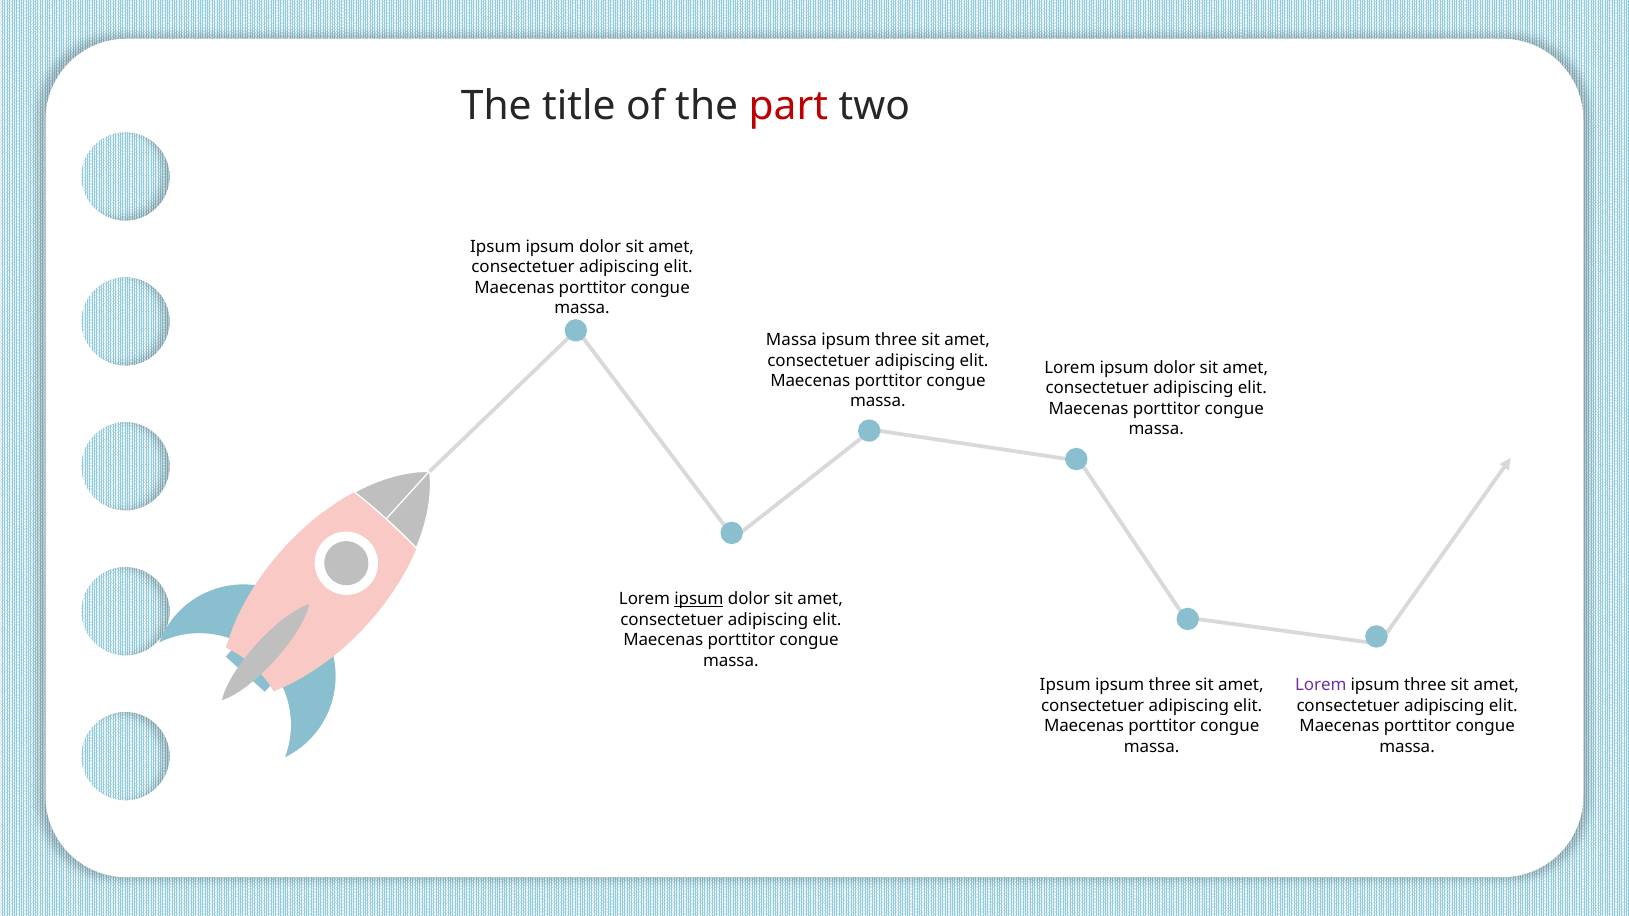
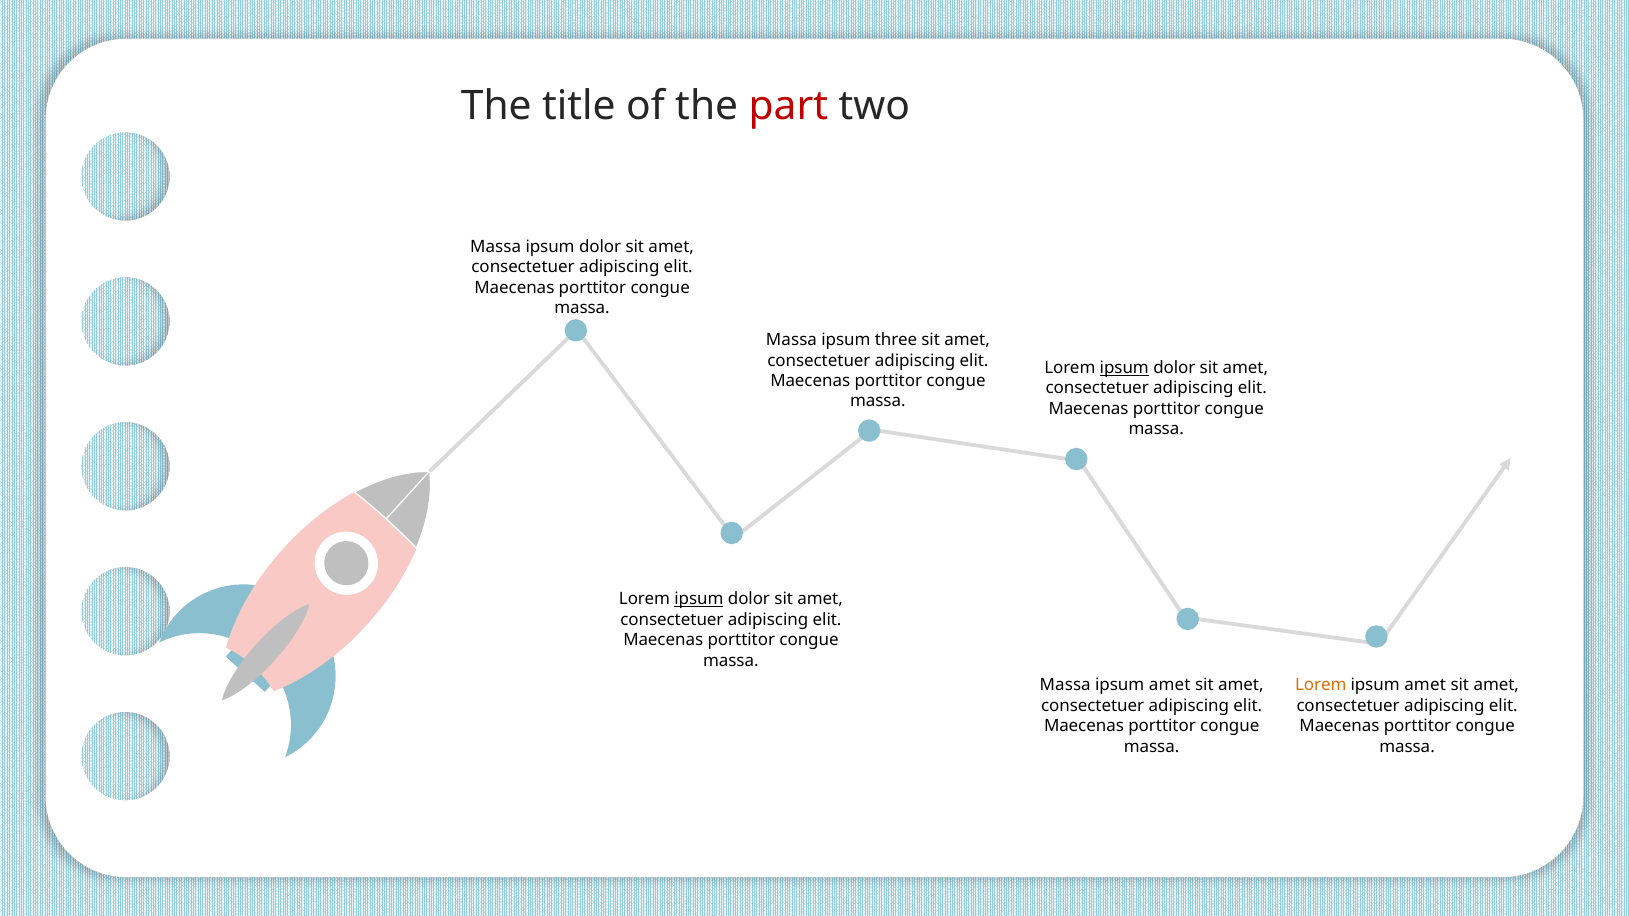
Ipsum: Ipsum -> Massa (496, 247)
ipsum underline: none -> present (1124, 368)
Ipsum: Ipsum -> Massa (1065, 685)
three: three -> amet (1170, 685)
Lorem colour: purple -> orange (1321, 685)
three: three -> amet (1425, 685)
